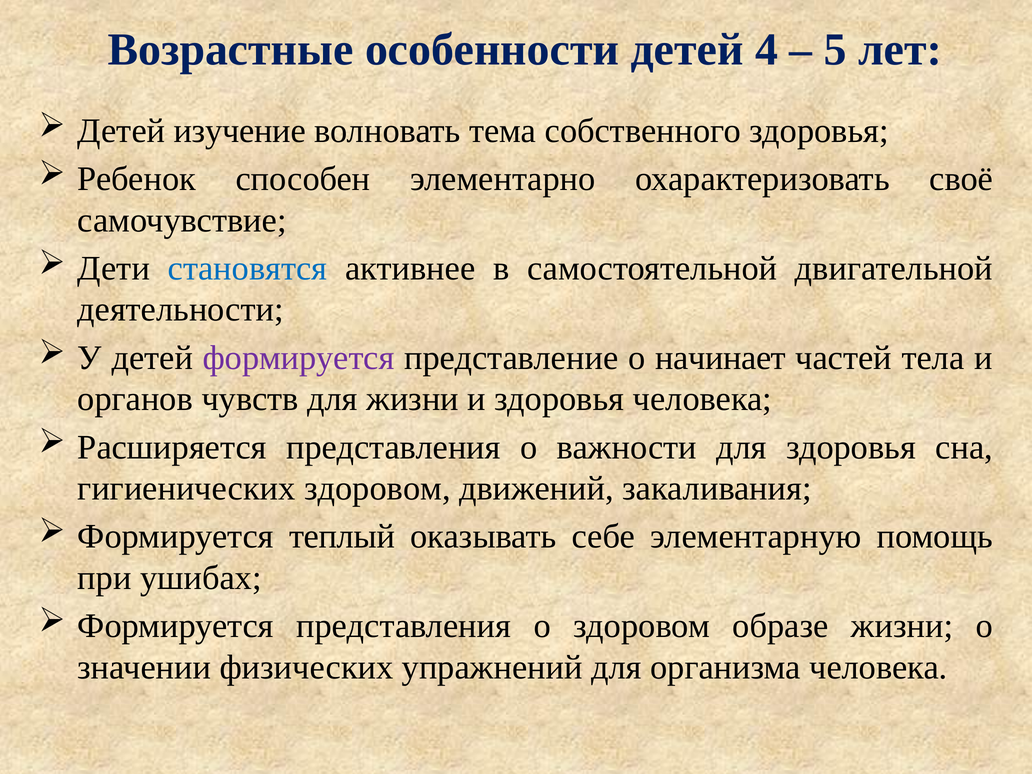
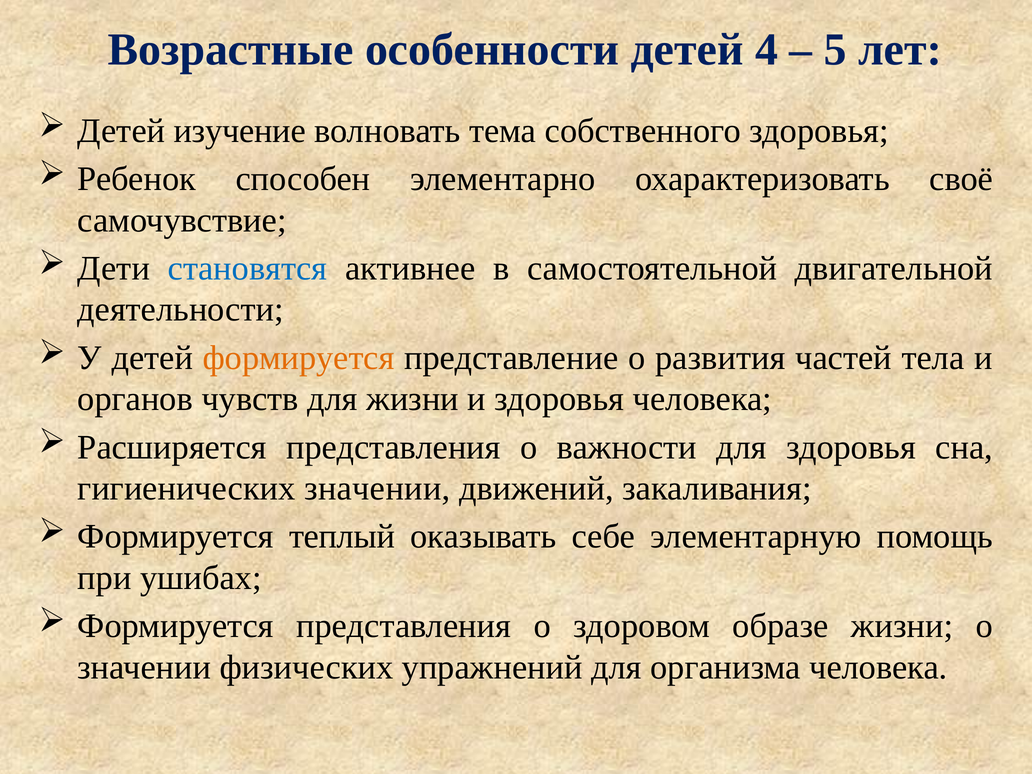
формируется colour: purple -> orange (299, 358)
начинает: начинает -> развития (720, 358)
гигиенических здоровом: здоровом -> значении (377, 488)
